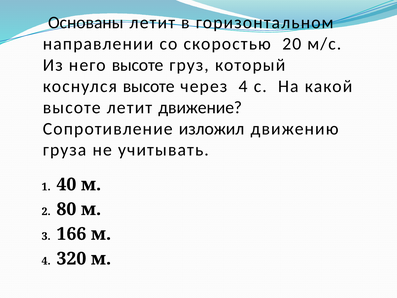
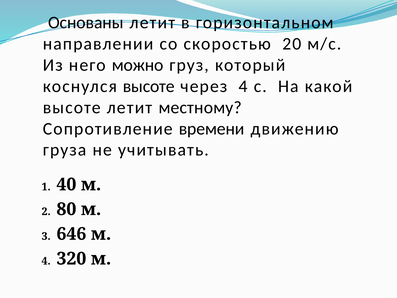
него высоте: высоте -> можно (138, 65)
движение: движение -> местному (200, 107)
изложил: изложил -> времени (212, 129)
166: 166 -> 646 (71, 234)
